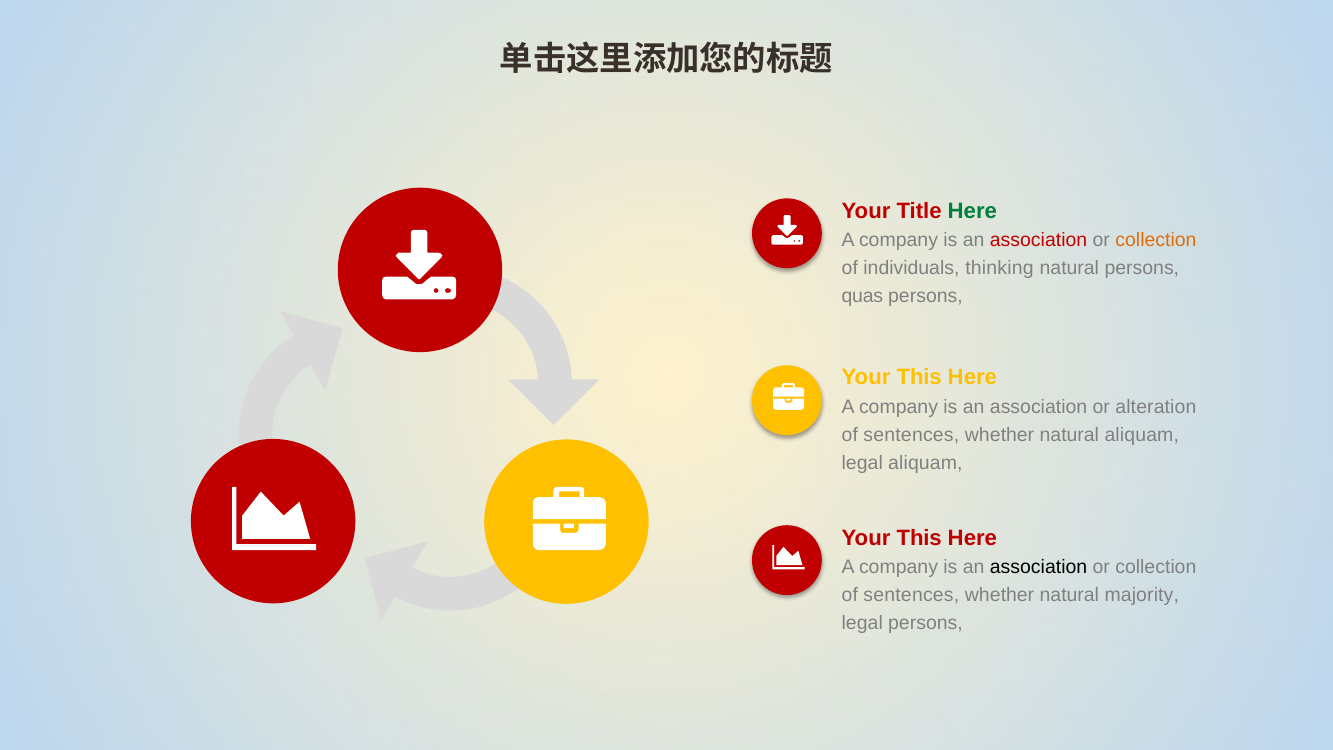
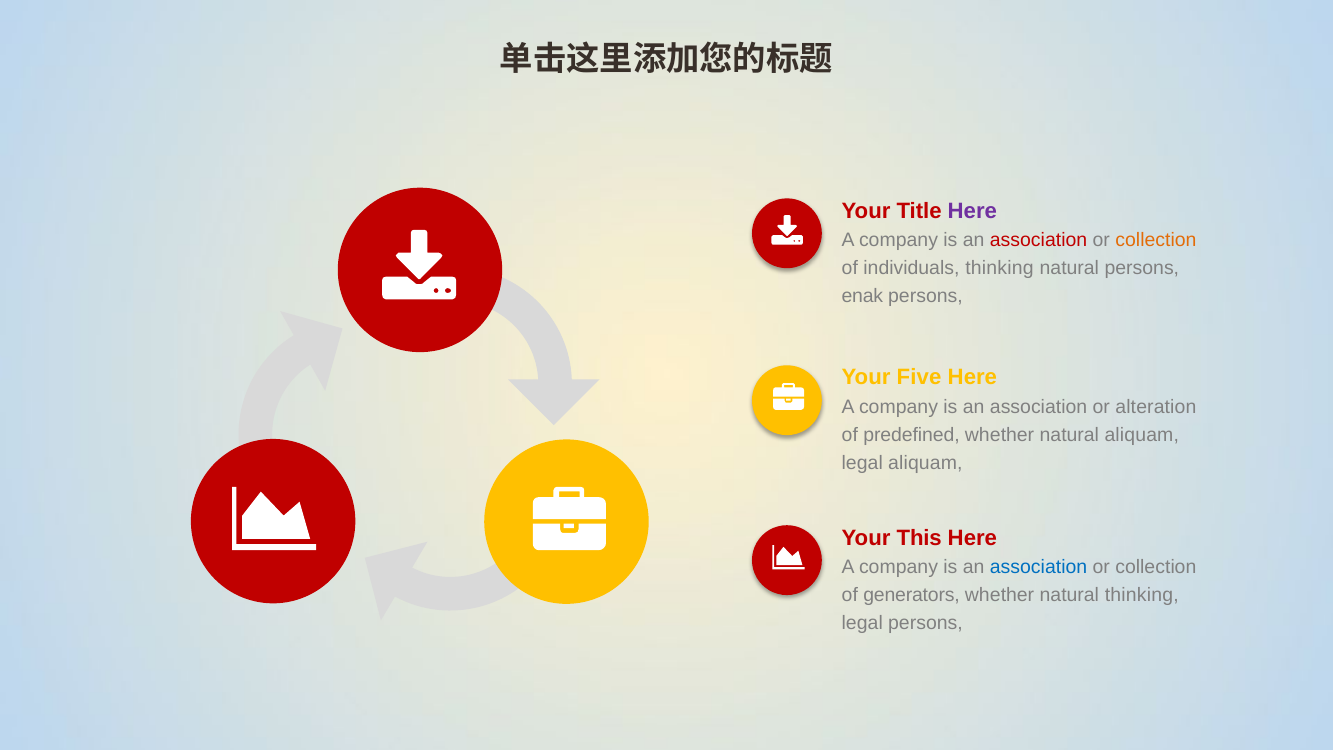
Here colour: green -> purple (972, 211)
quas: quas -> enak (862, 296)
This: This -> Five (919, 377)
sentences: sentences -> predefined (912, 435)
association colour: black -> blue (1039, 567)
sentences: sentences -> generators (912, 595)
natural majority: majority -> thinking (1142, 595)
